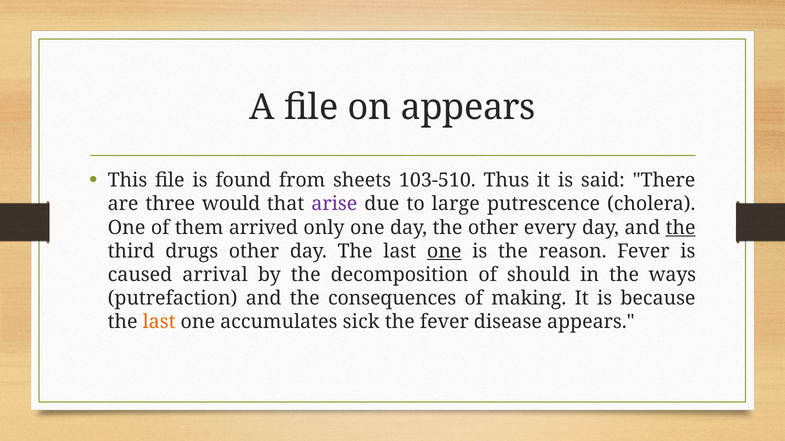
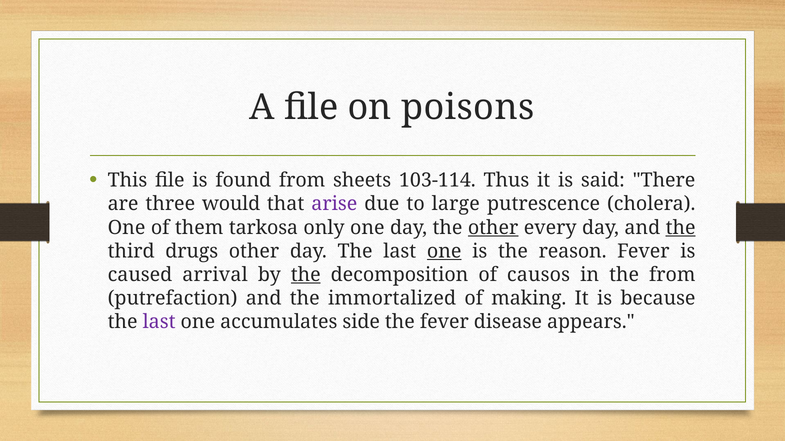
on appears: appears -> poisons (468, 108)
103-510: 103-510 -> 103-114 (437, 181)
arrived: arrived -> tarkosa (263, 228)
other underline: none -> present (493, 228)
the underline: none -> present (306, 275)
should: should -> causos (539, 275)
the ways: ways -> from (672, 275)
consequences: consequences -> immortalized (392, 298)
last colour: orange -> purple (159, 322)
sick: sick -> side (361, 322)
